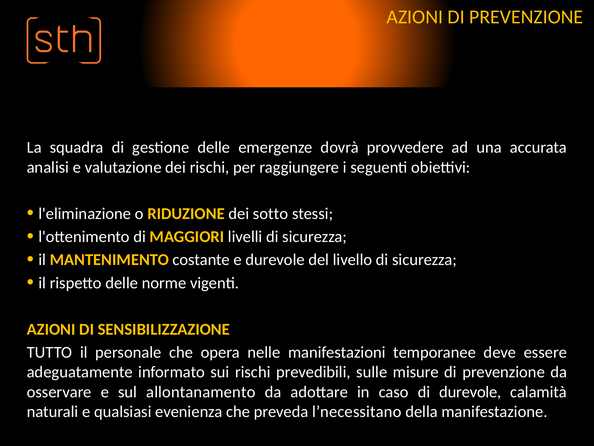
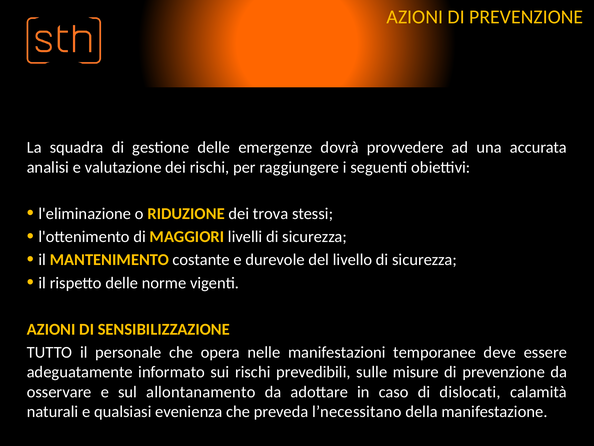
sotto: sotto -> trova (271, 213)
di durevole: durevole -> dislocati (470, 392)
